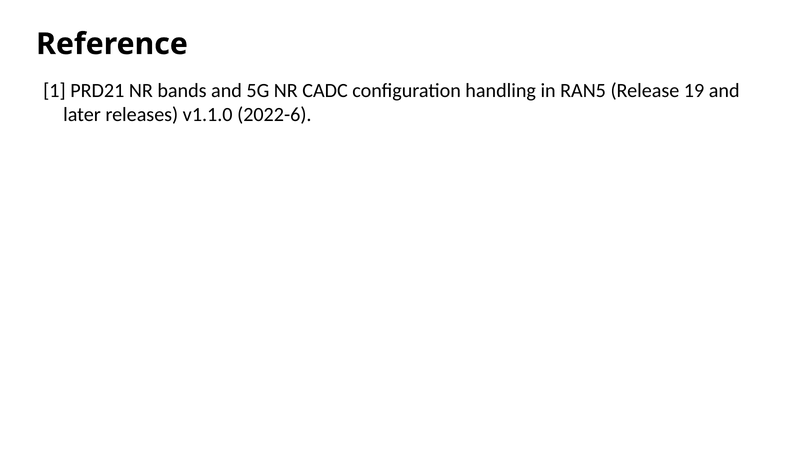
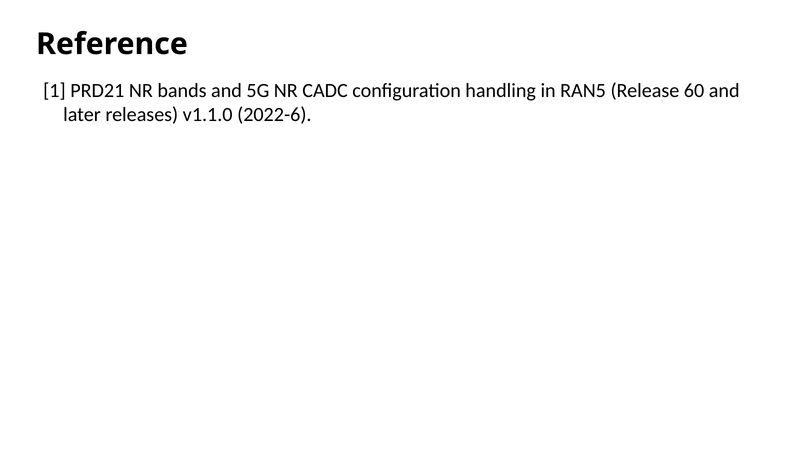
19: 19 -> 60 (694, 90)
